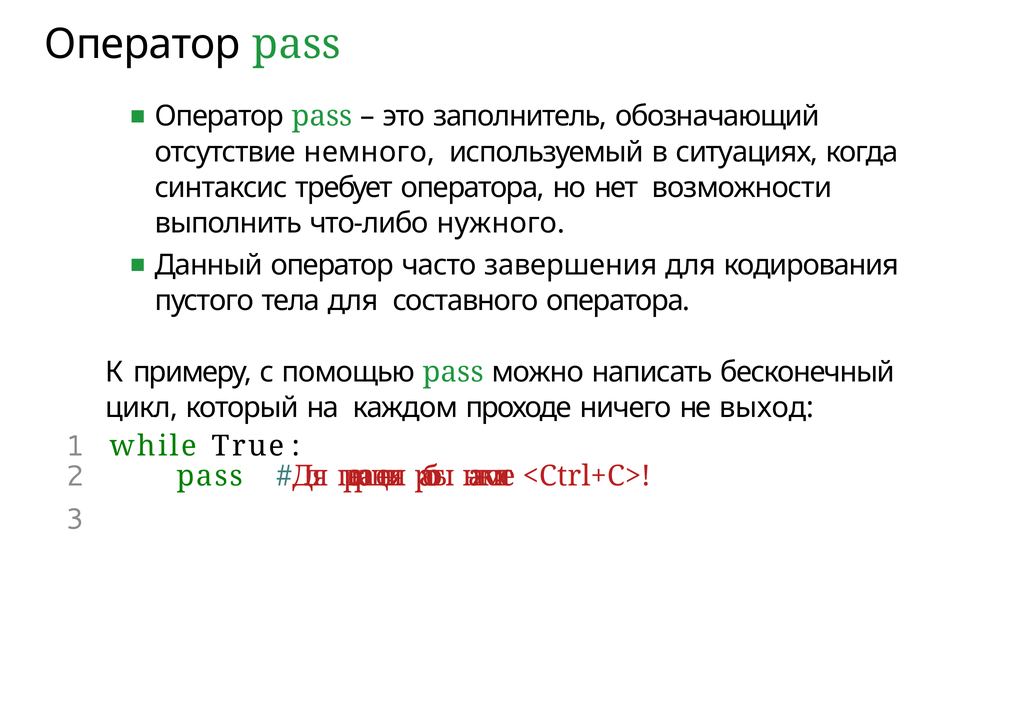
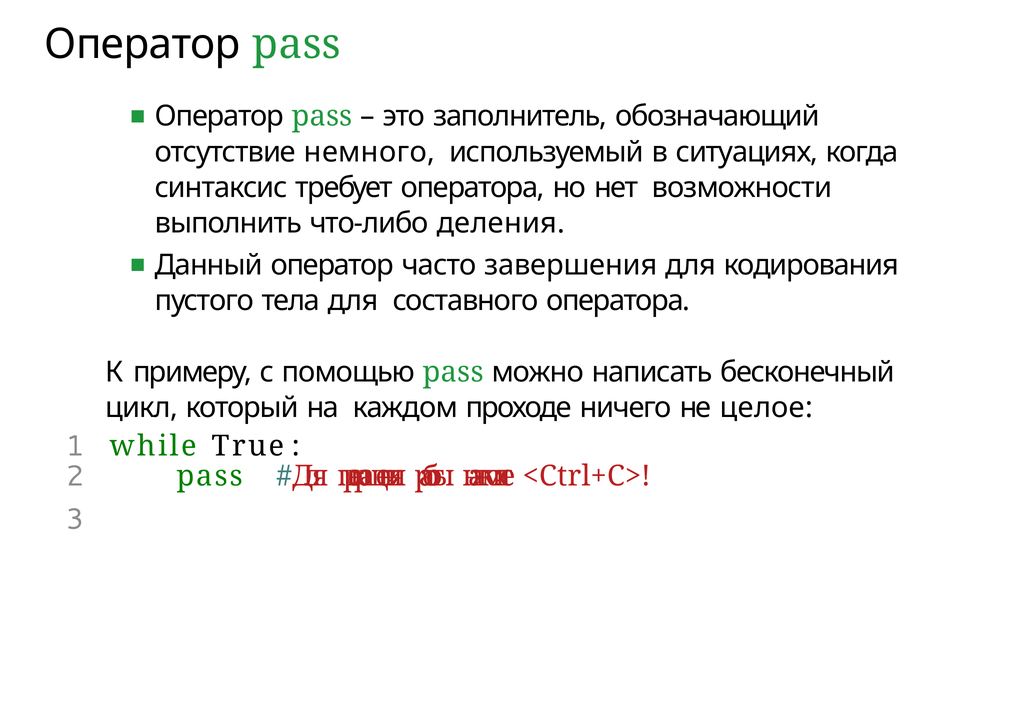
нужного: нужного -> деления (501, 223)
выход: выход -> целое (766, 408)
